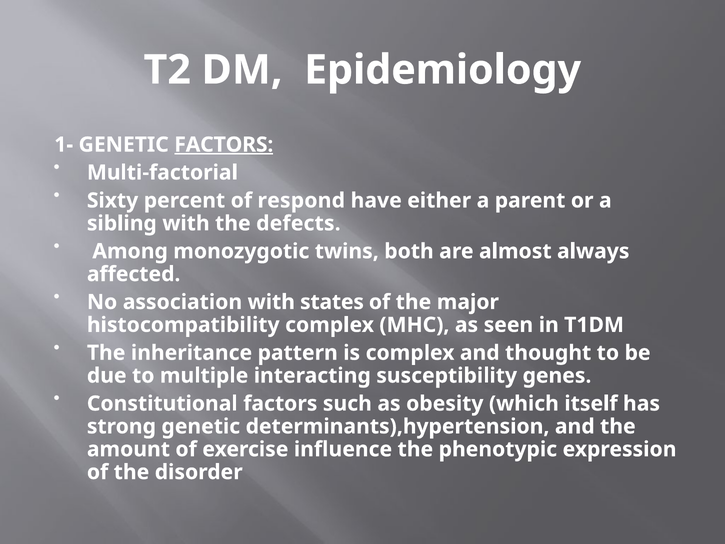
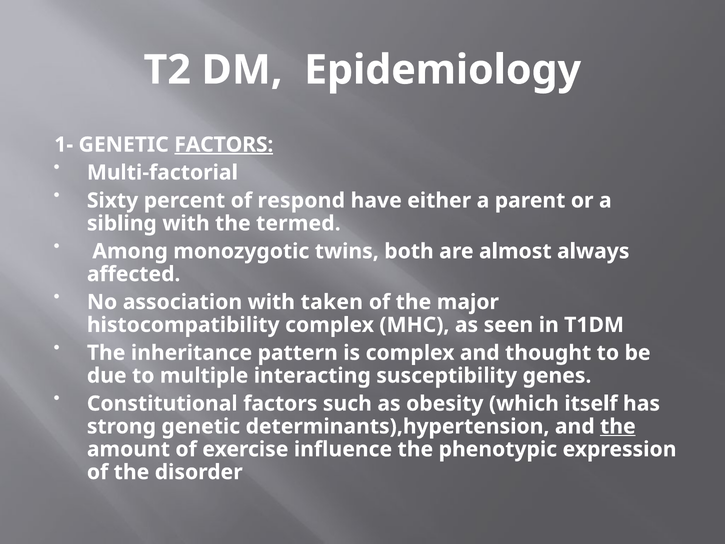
defects: defects -> termed (298, 223)
states: states -> taken (332, 302)
the underline: none -> present (618, 426)
